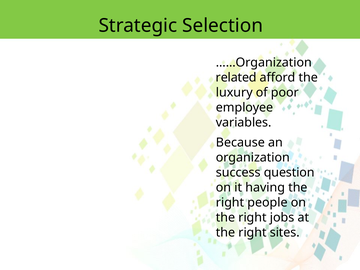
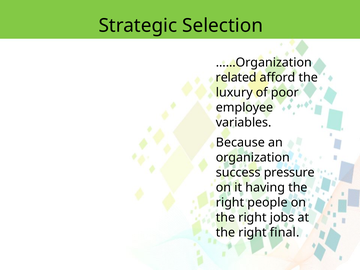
question: question -> pressure (289, 173)
sites: sites -> final (285, 233)
